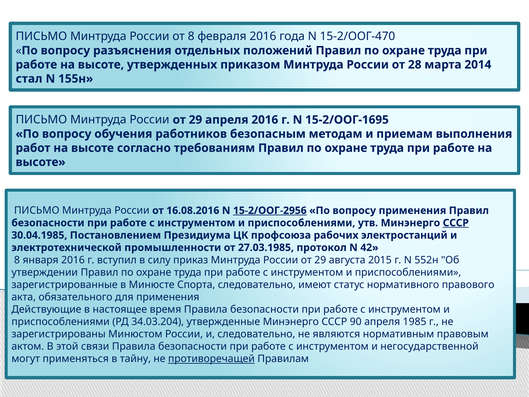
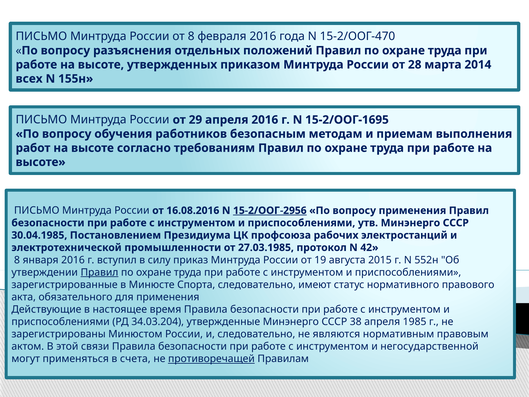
стал: стал -> всех (29, 79)
СССР underline: present -> none (456, 223)
29: 29 -> 19 (320, 260)
Правил underline: none -> present (99, 272)
90: 90 -> 38 (356, 322)
тайну: тайну -> счета (135, 359)
